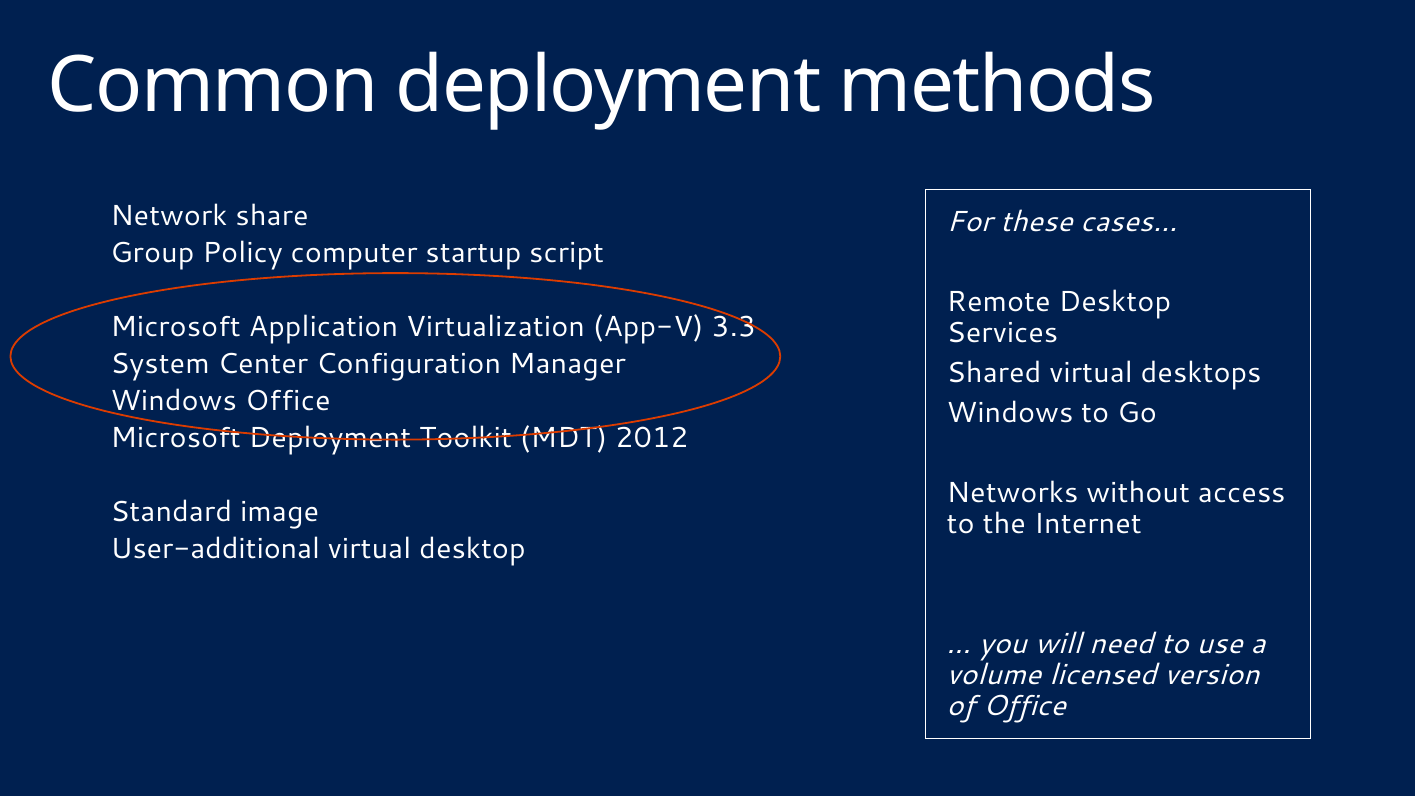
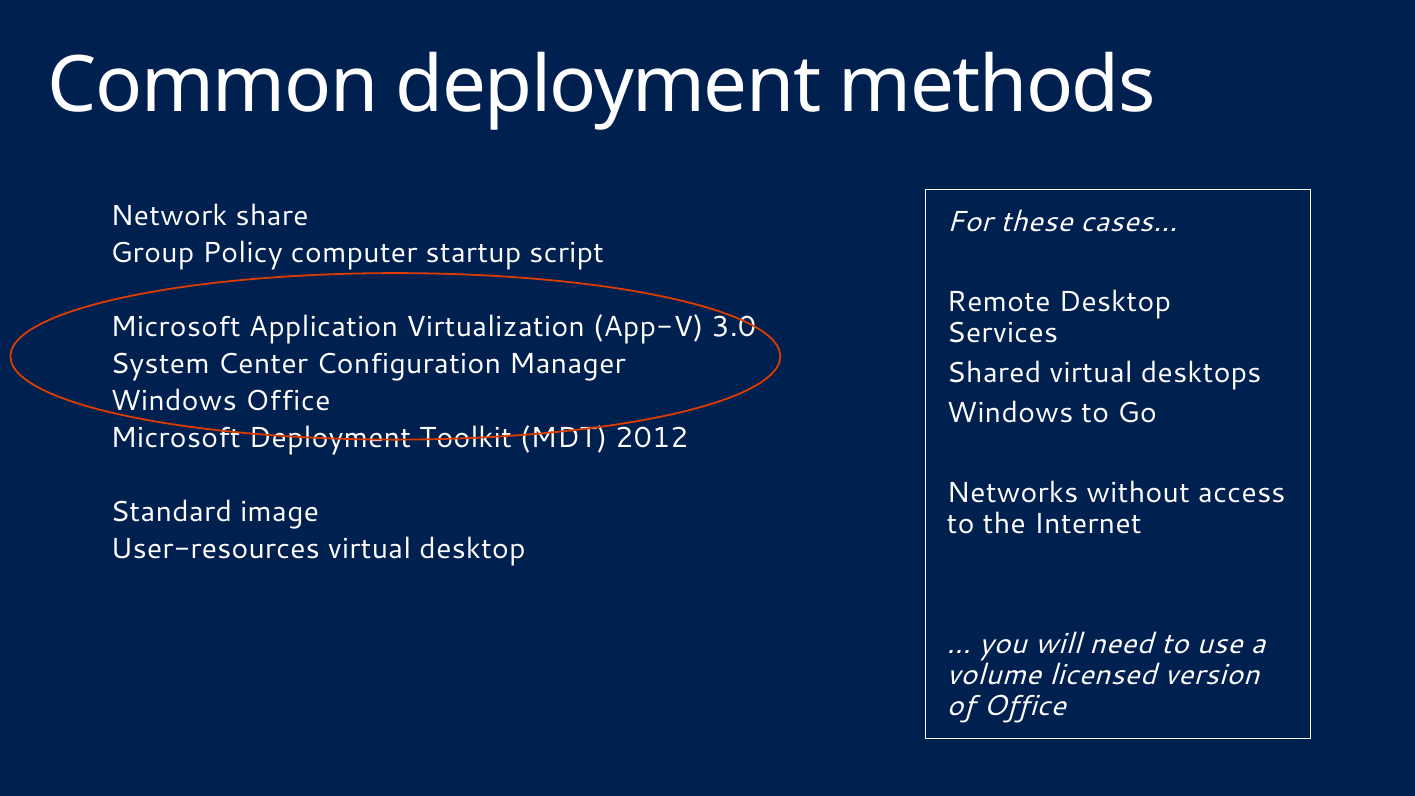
3.3: 3.3 -> 3.0 (734, 327)
User-additional: User-additional -> User-resources (215, 549)
